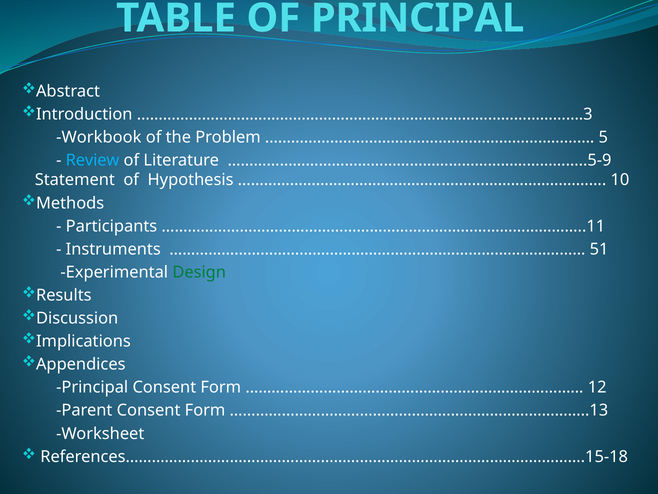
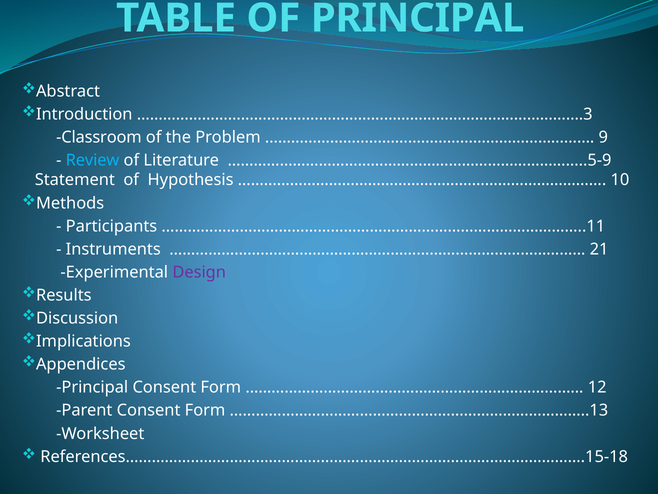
Workbook: Workbook -> Classroom (99, 137)
5: 5 -> 9 (603, 137)
51: 51 -> 21 (599, 249)
Design colour: green -> purple (199, 272)
